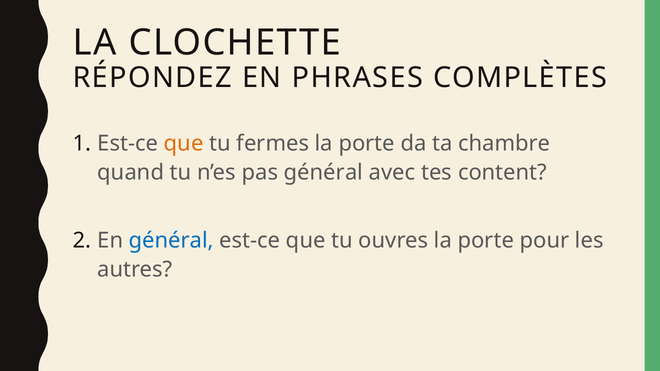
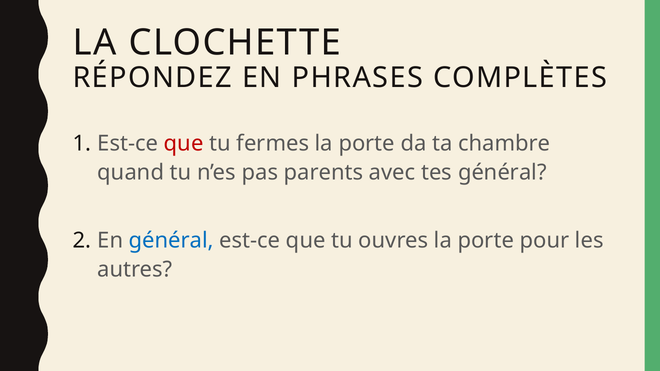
que colour: orange -> red (184, 144)
pas général: général -> parents (323, 173)
tes content: content -> général (502, 173)
